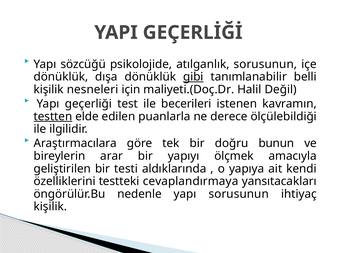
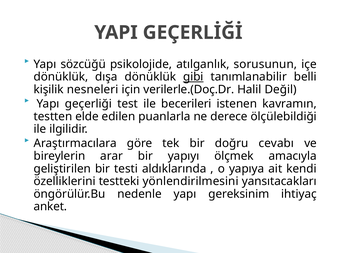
maliyeti.(Doç.Dr: maliyeti.(Doç.Dr -> verilerle.(Doç.Dr (189, 89)
testten underline: present -> none (53, 116)
bunun: bunun -> cevabı (276, 143)
cevaplandırmaya: cevaplandırmaya -> yönlendirilmesini (191, 181)
yapı sorusunun: sorusunun -> gereksinim (239, 194)
kişilik: kişilik -> anket (50, 206)
